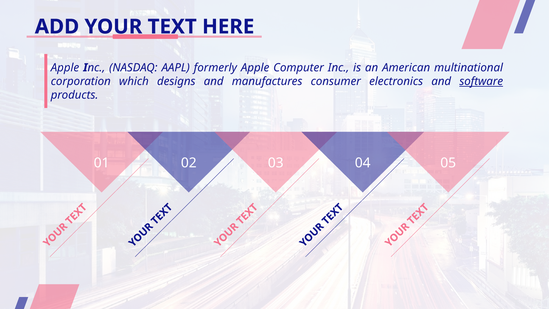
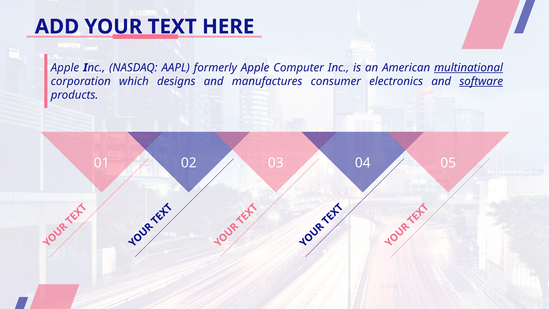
multinational underline: none -> present (469, 68)
